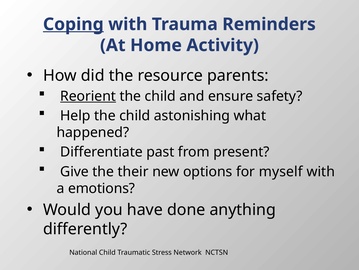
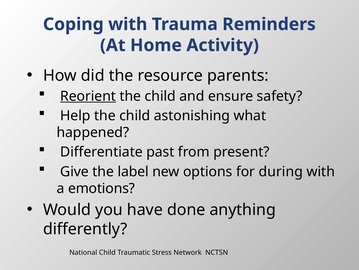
Coping underline: present -> none (73, 24)
their: their -> label (133, 171)
myself: myself -> during (281, 171)
